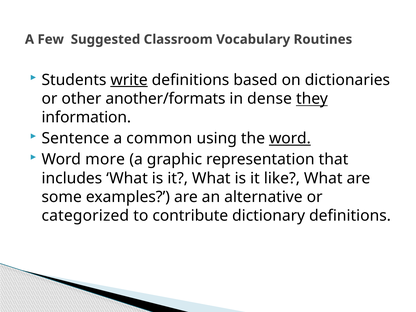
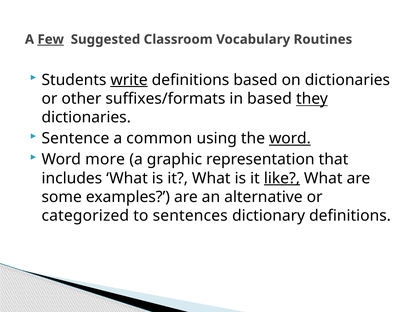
Few underline: none -> present (51, 39)
another/formats: another/formats -> suffixes/formats (165, 99)
in dense: dense -> based (270, 99)
information: information -> dictionaries (86, 117)
like underline: none -> present (282, 178)
contribute: contribute -> sentences (190, 216)
